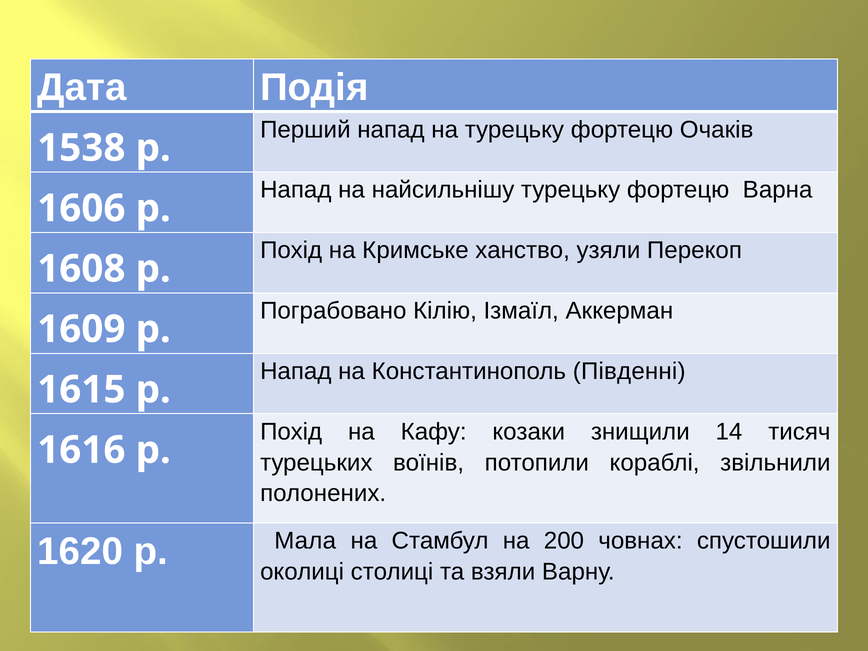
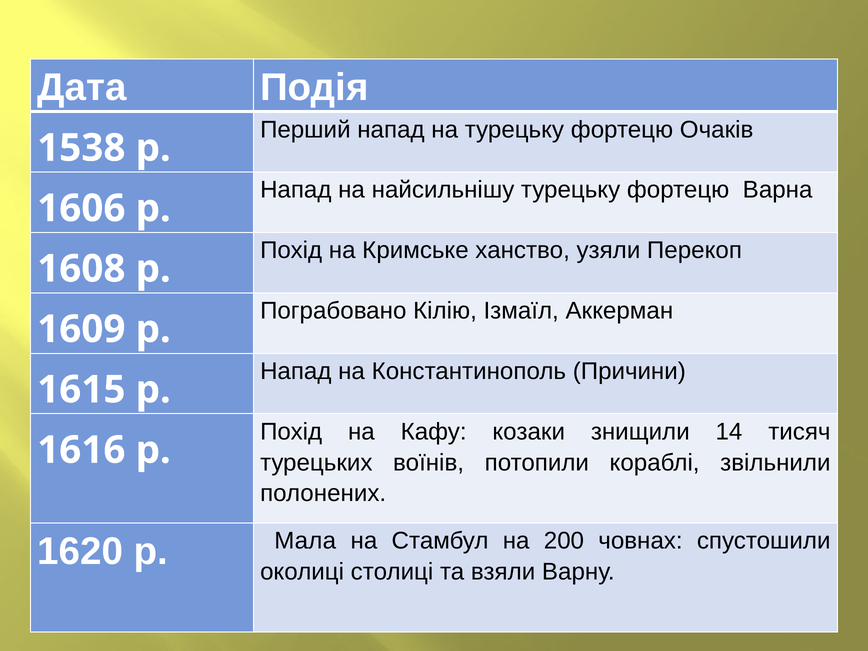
Південні: Південні -> Причини (629, 371)
